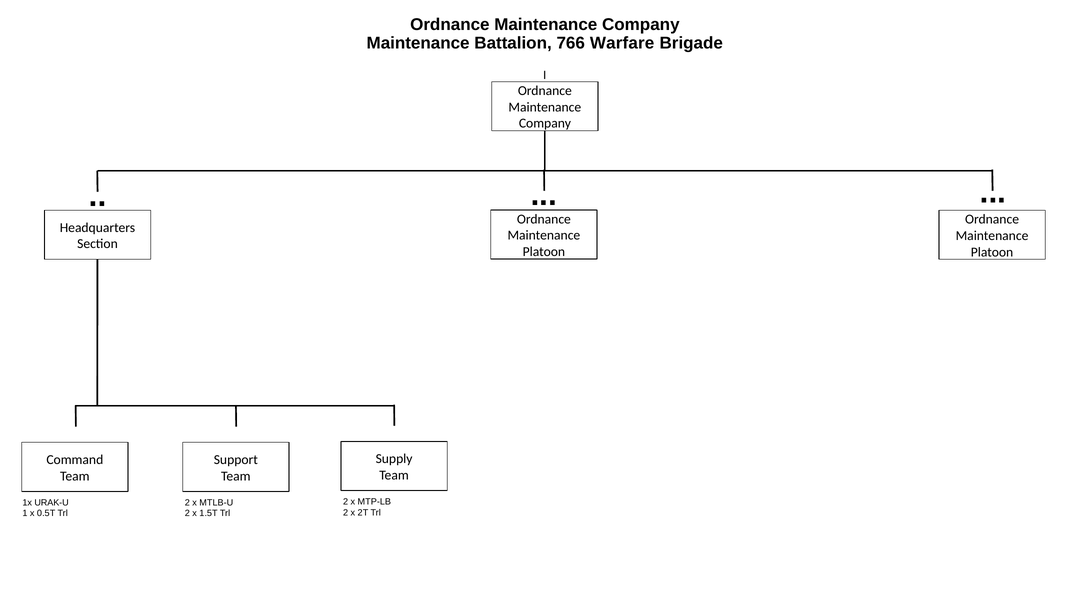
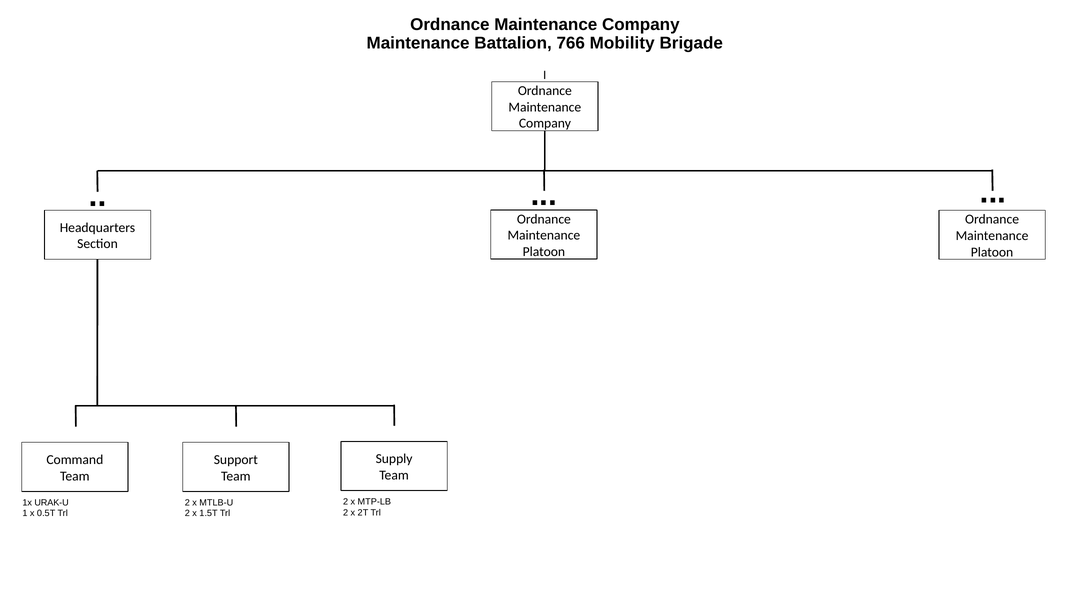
Warfare: Warfare -> Mobility (622, 43)
